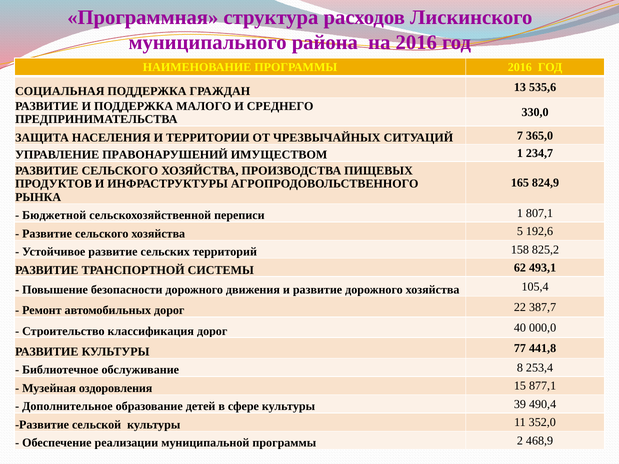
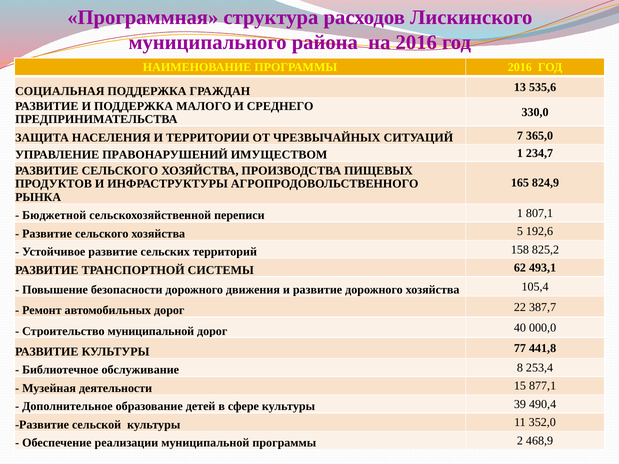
Строительство классификация: классификация -> муниципальной (151, 331)
оздоровления: оздоровления -> деятельности (116, 388)
